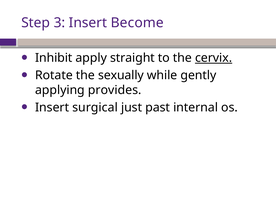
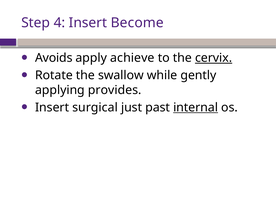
3: 3 -> 4 (59, 23)
Inhibit: Inhibit -> Avoids (54, 58)
straight: straight -> achieve (132, 58)
sexually: sexually -> swallow (121, 75)
internal underline: none -> present (196, 107)
